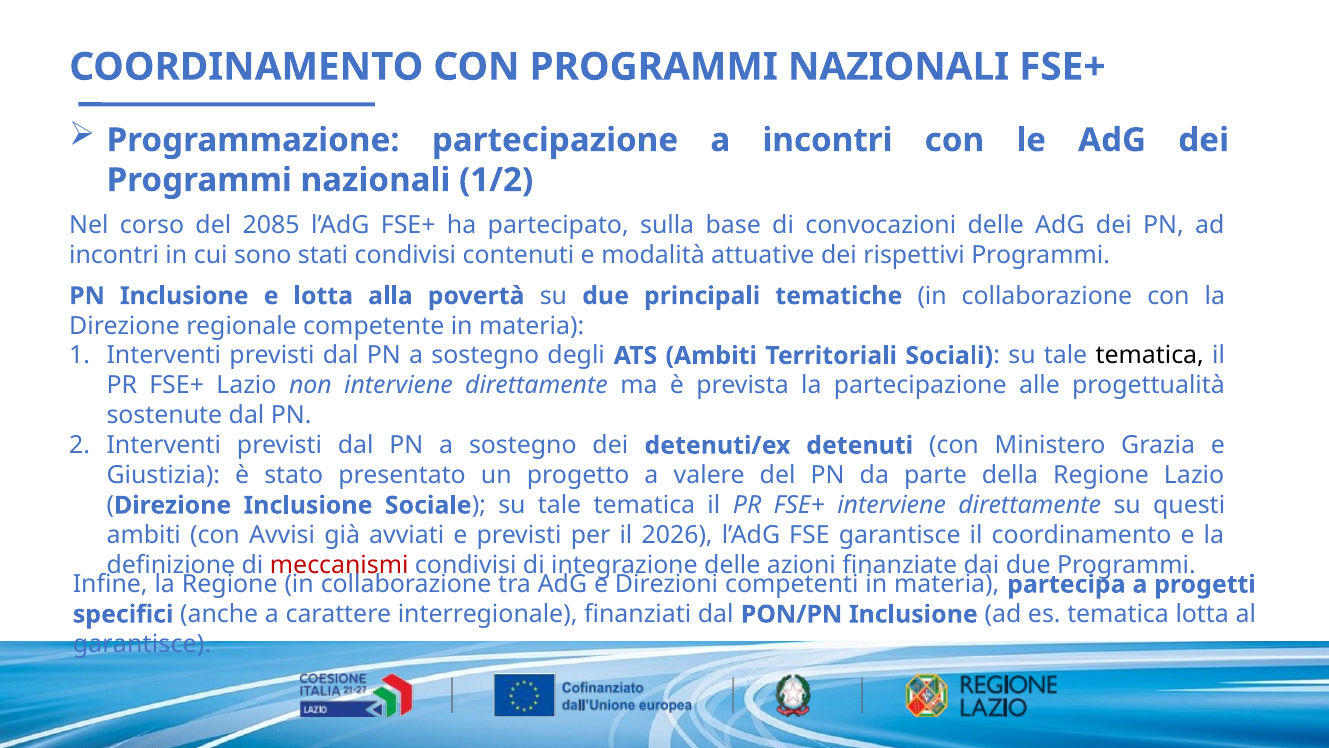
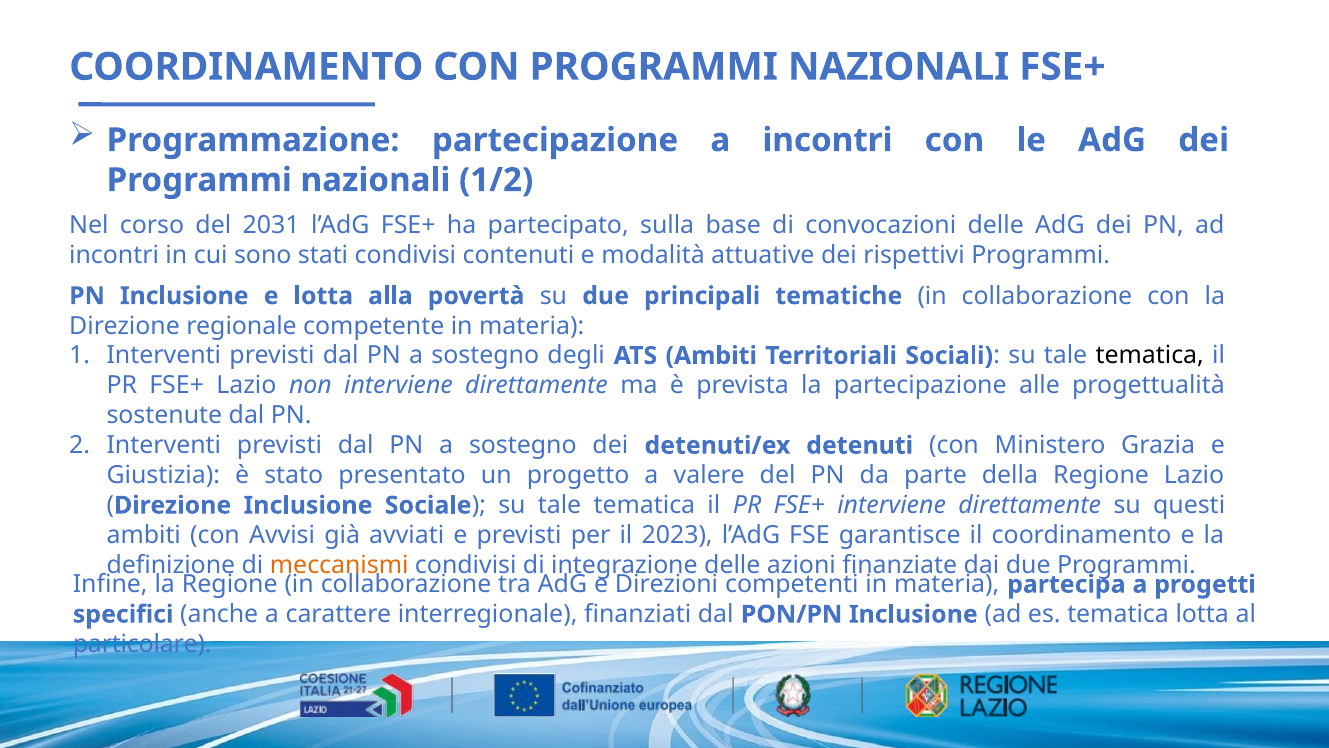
2085: 2085 -> 2031 (271, 225)
2026: 2026 -> 2023 (677, 535)
meccanismi colour: red -> orange (339, 565)
garantisce: garantisce -> particolare (142, 644)
